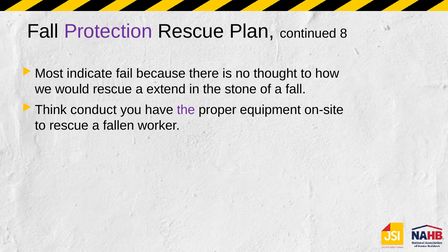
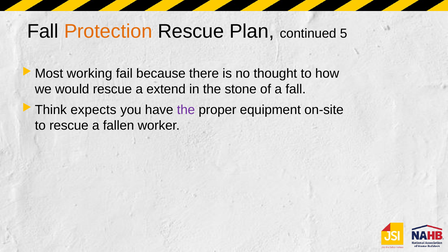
Protection colour: purple -> orange (108, 31)
8: 8 -> 5 (344, 34)
indicate: indicate -> working (90, 74)
conduct: conduct -> expects (93, 110)
